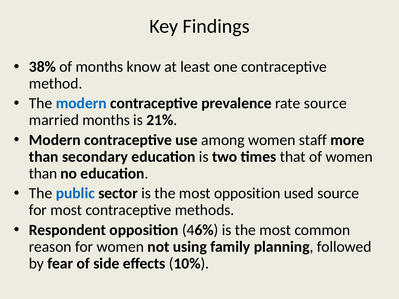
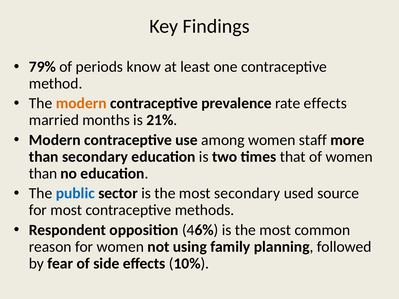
38%: 38% -> 79% (42, 67)
of months: months -> periods (99, 67)
modern colour: blue -> orange (81, 103)
rate source: source -> effects (325, 103)
most opposition: opposition -> secondary (247, 193)
